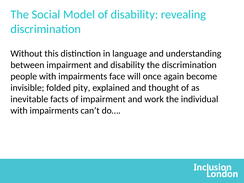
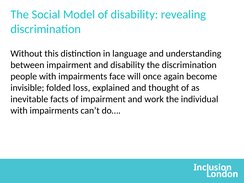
pity: pity -> loss (82, 88)
